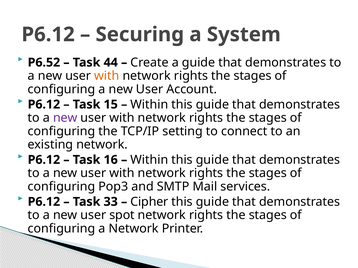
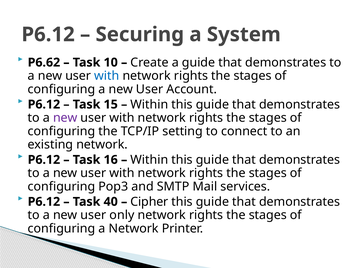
P6.52: P6.52 -> P6.62 (44, 63)
44: 44 -> 10 (111, 63)
with colour: orange -> blue (107, 76)
33: 33 -> 40 (111, 202)
spot: spot -> only (122, 216)
